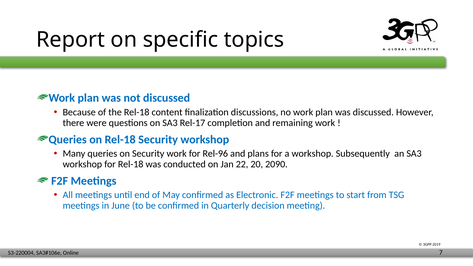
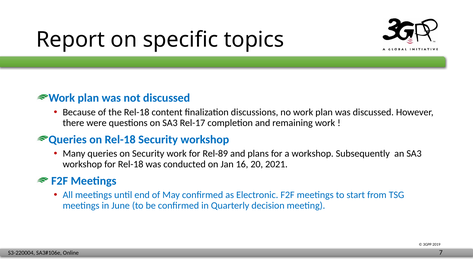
Rel-96: Rel-96 -> Rel-89 (215, 154)
22: 22 -> 16 (242, 164)
2090: 2090 -> 2021 (276, 164)
